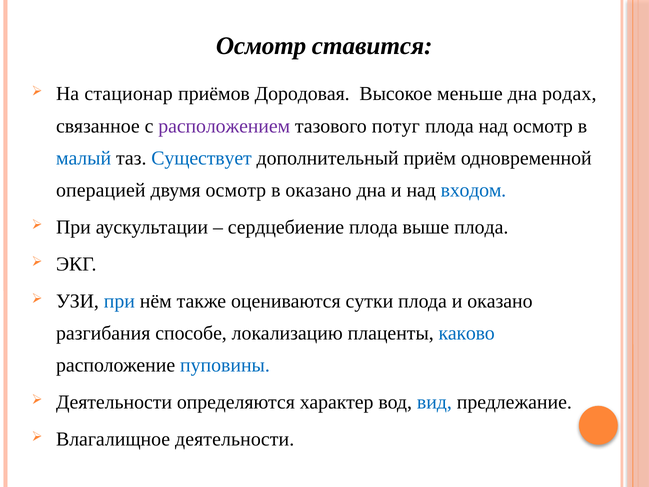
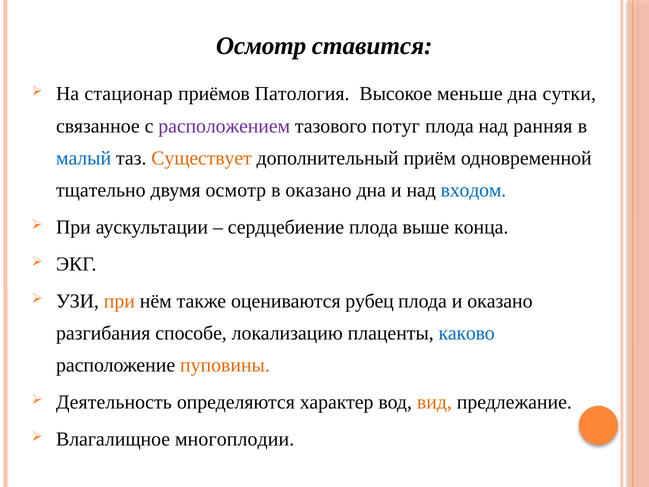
Дородовая: Дородовая -> Патология (302, 94)
родах: родах -> сутки (569, 94)
над осмотр: осмотр -> ранняя (543, 126)
Существует colour: blue -> orange (202, 158)
операцией: операцией -> тщательно (101, 190)
выше плода: плода -> конца (481, 227)
при colour: blue -> orange (119, 301)
сутки: сутки -> рубец (370, 301)
пуповины colour: blue -> orange (225, 365)
Деятельности: Деятельности -> Деятельность (114, 402)
вид colour: blue -> orange (434, 402)
Влагалищное деятельности: деятельности -> многоплодии (235, 439)
